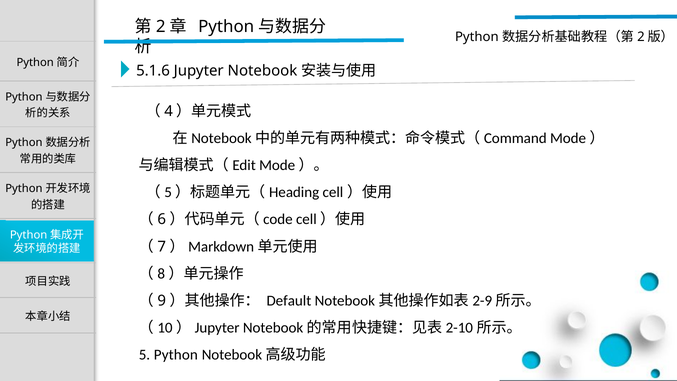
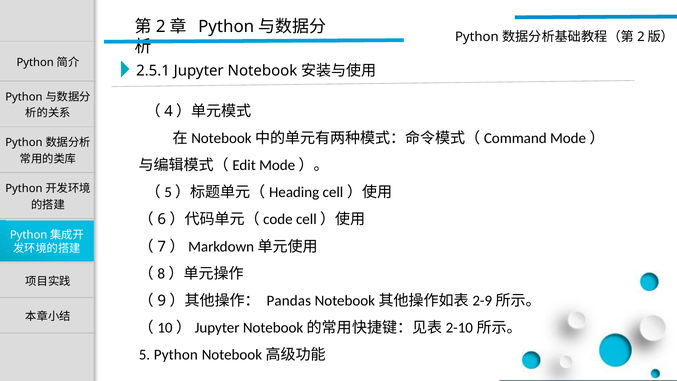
5.1.6: 5.1.6 -> 2.5.1 (153, 71)
Default: Default -> Pandas (289, 301)
